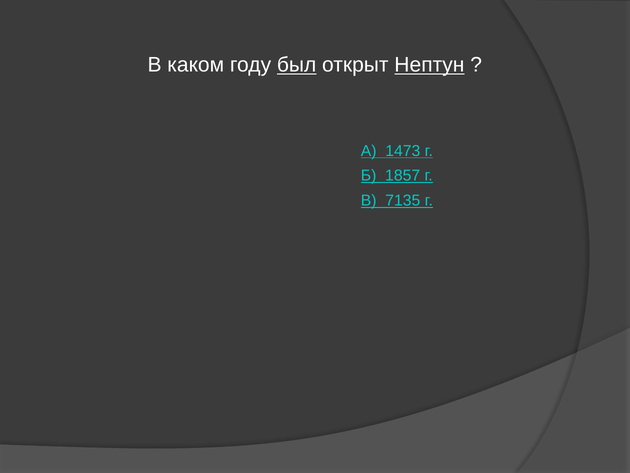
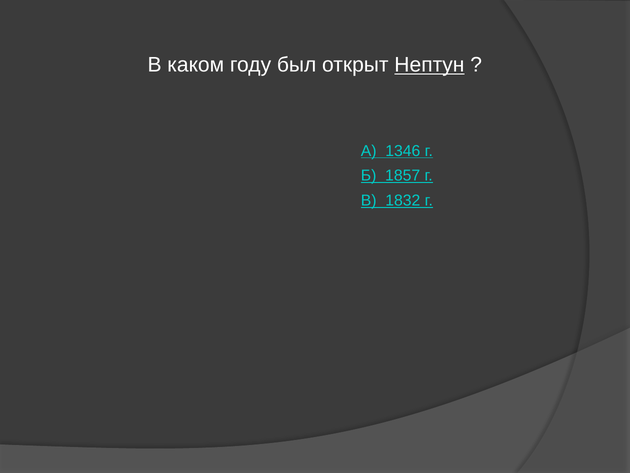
был underline: present -> none (297, 65)
1473: 1473 -> 1346 (403, 151)
7135: 7135 -> 1832 (403, 200)
